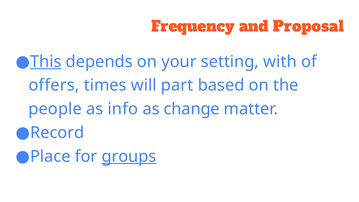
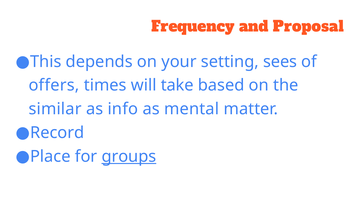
This underline: present -> none (46, 62)
with: with -> sees (280, 62)
part: part -> take (177, 85)
people: people -> similar (55, 109)
change: change -> mental (192, 109)
